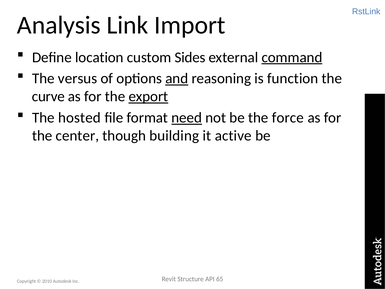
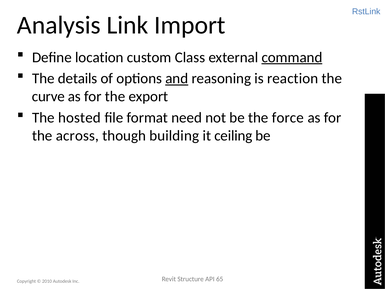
Sides: Sides -> Class (190, 57)
versus: versus -> details (78, 78)
function: function -> reaction (293, 78)
export underline: present -> none (148, 96)
need underline: present -> none (187, 118)
center: center -> across (77, 136)
active: active -> ceiling (233, 136)
